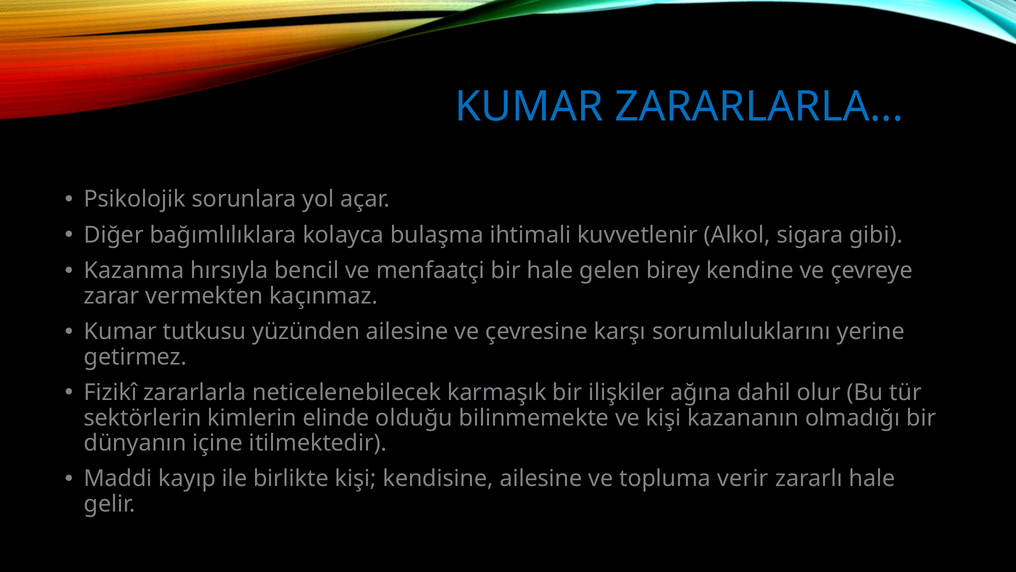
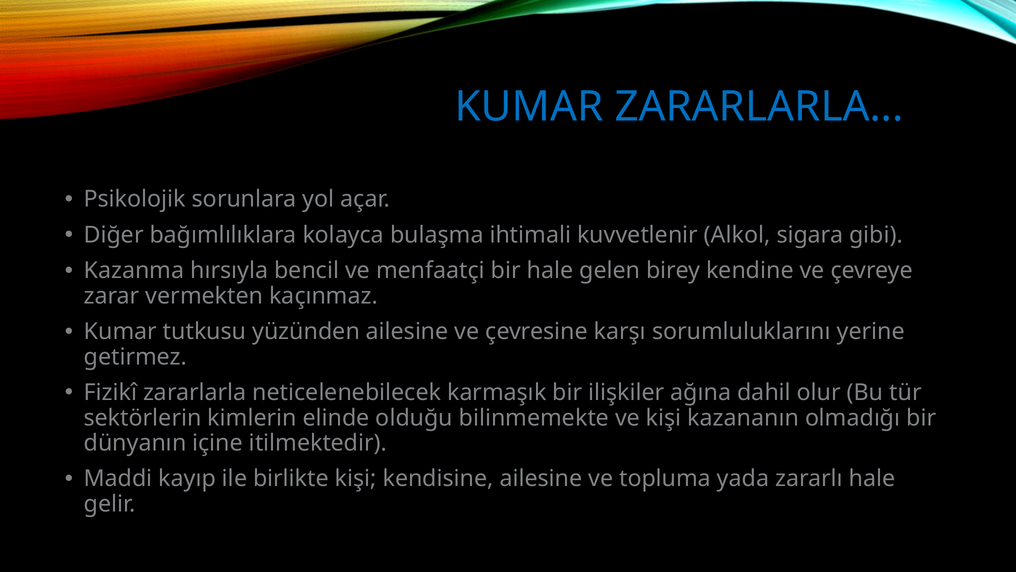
verir: verir -> yada (743, 478)
